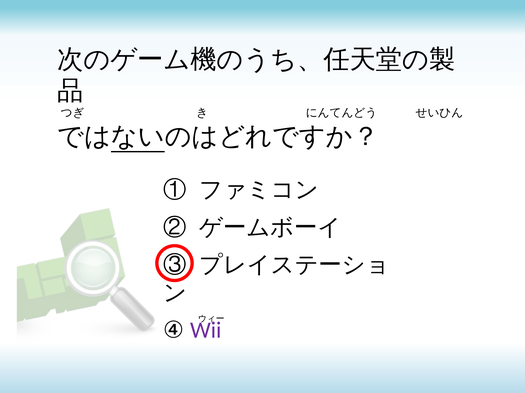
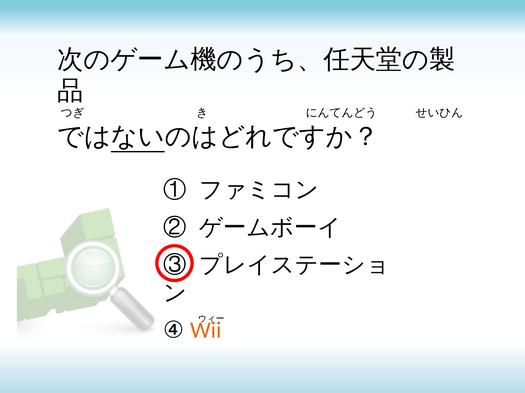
Wii colour: purple -> orange (206, 331)
